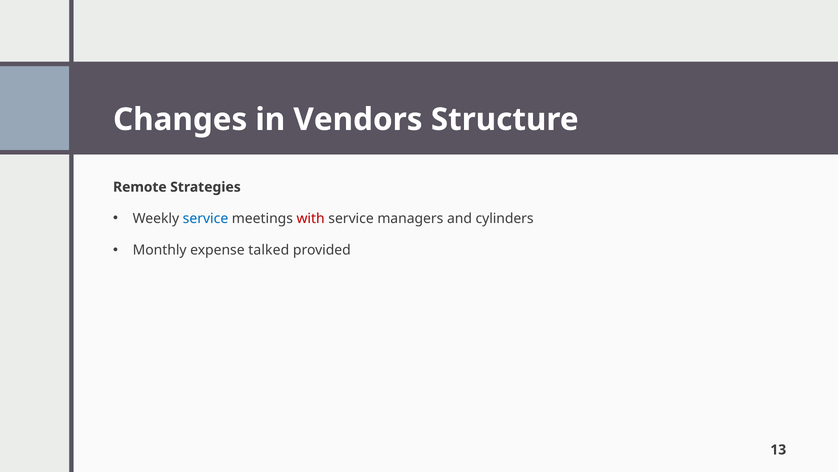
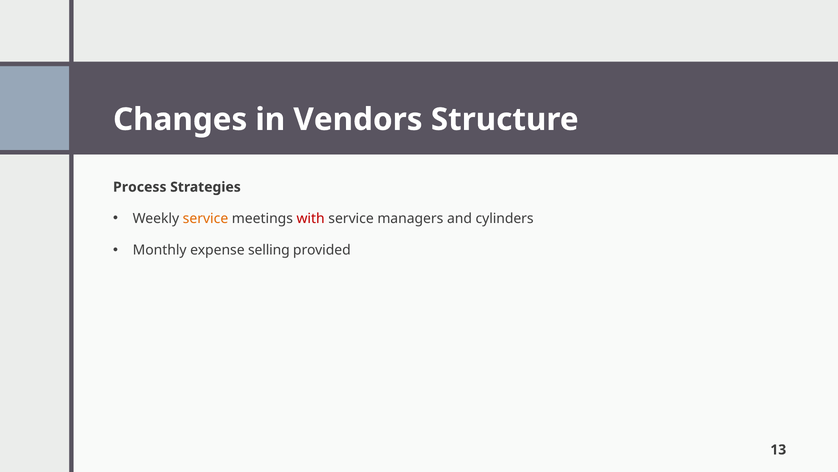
Remote: Remote -> Process (140, 187)
service colour: blue -> orange (205, 218)
talked: talked -> selling (269, 250)
